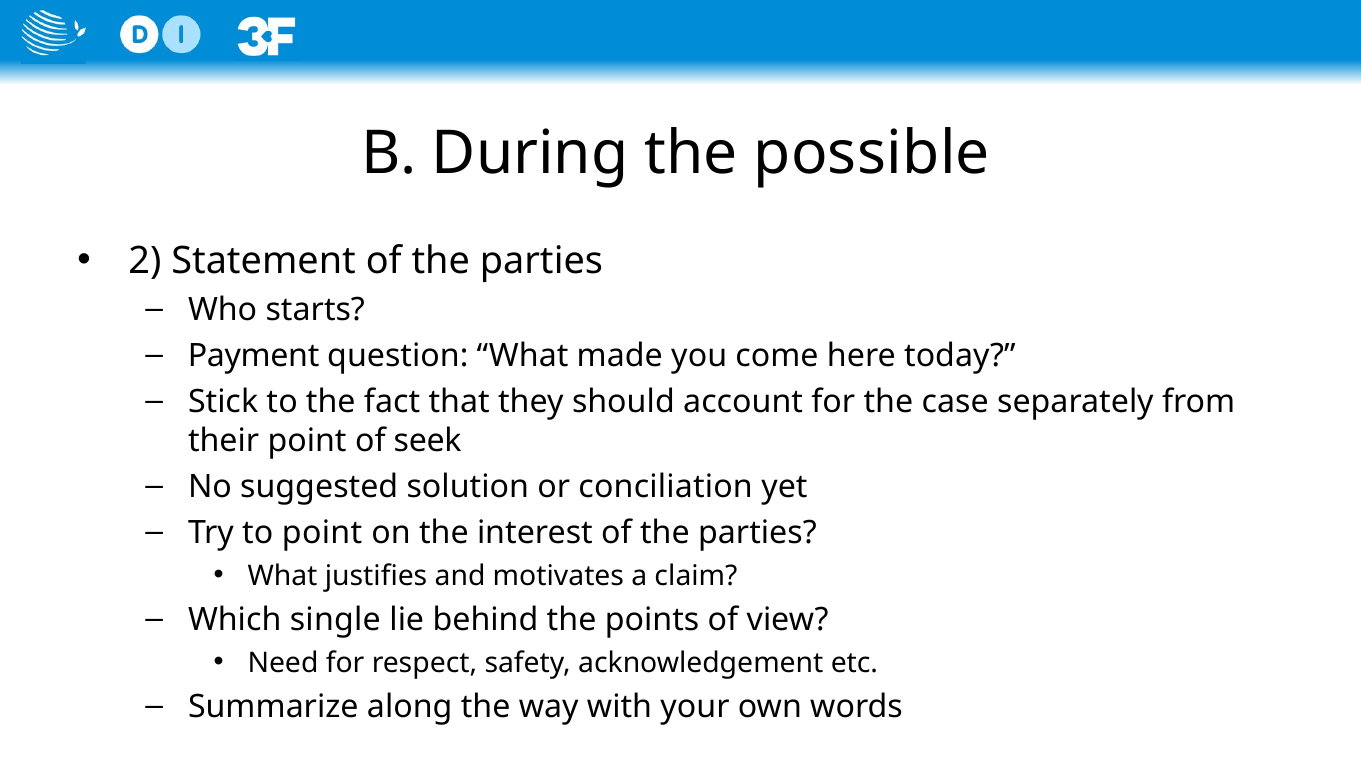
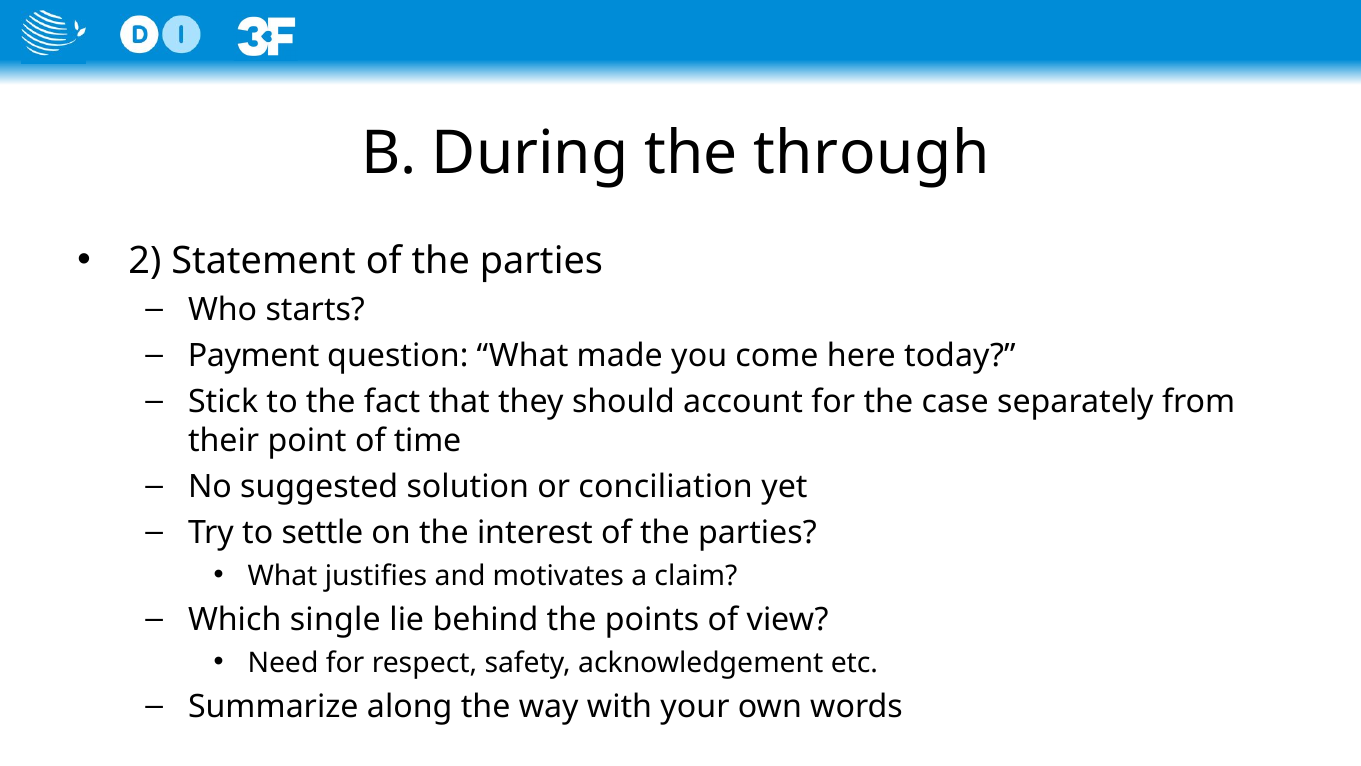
possible: possible -> through (872, 153)
seek: seek -> time (428, 441)
to point: point -> settle (322, 533)
